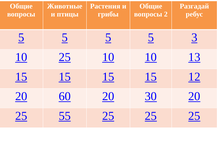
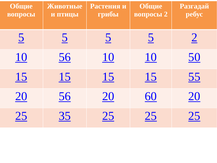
5 3: 3 -> 2 (194, 37)
10 25: 25 -> 56 (65, 57)
13: 13 -> 50 (194, 57)
12: 12 -> 55 (194, 77)
20 60: 60 -> 56 (65, 96)
30: 30 -> 60 (151, 96)
55: 55 -> 35 (65, 116)
